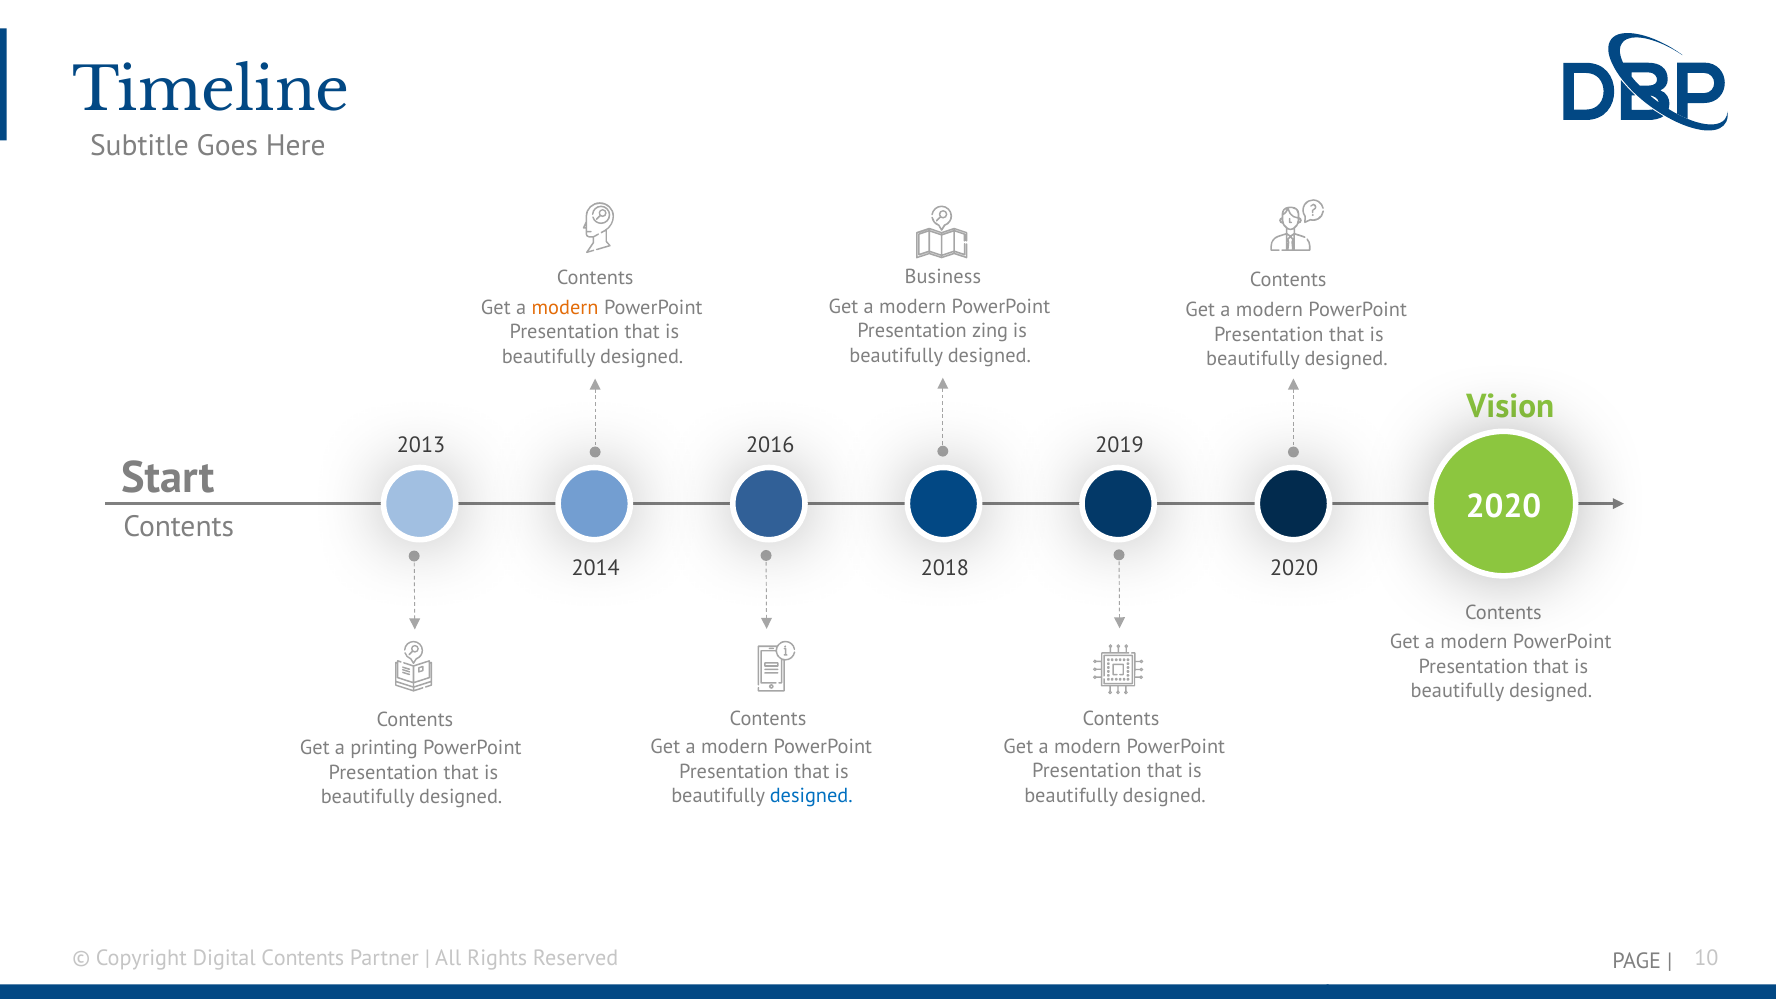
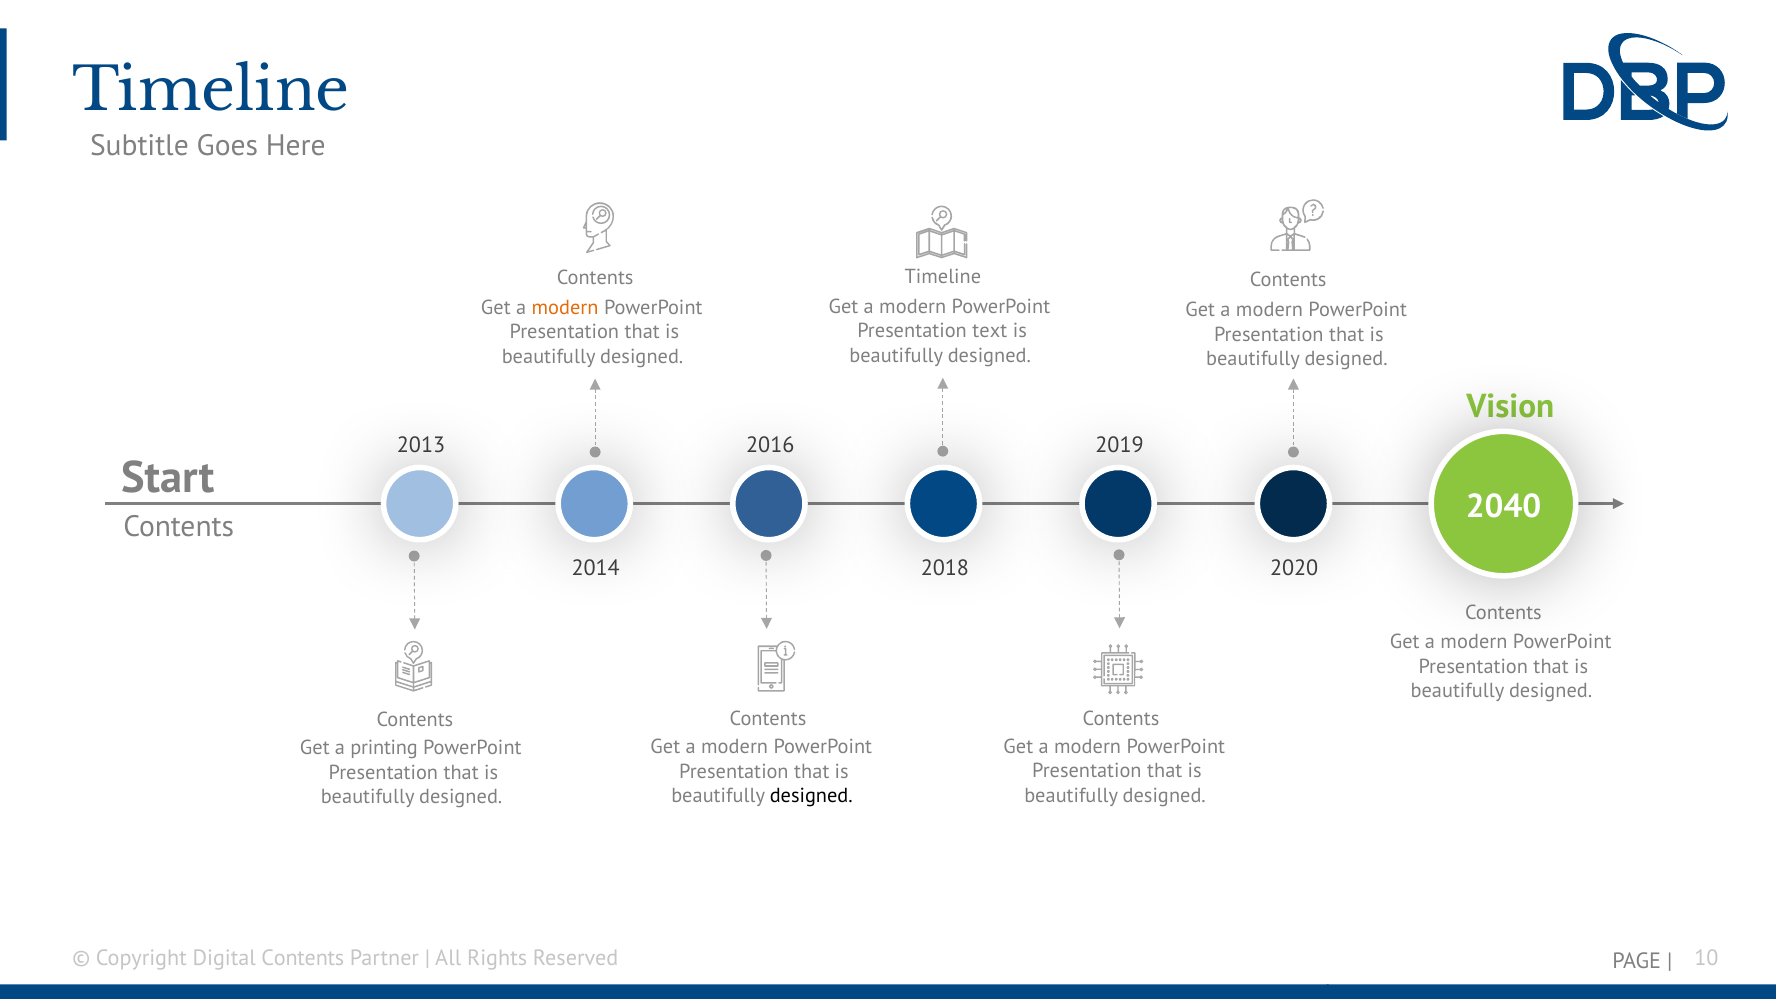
Business: Business -> Timeline (943, 277)
zing: zing -> text (990, 331)
2020: 2020 -> 2040 (1504, 507)
designed colour: blue -> black (811, 796)
